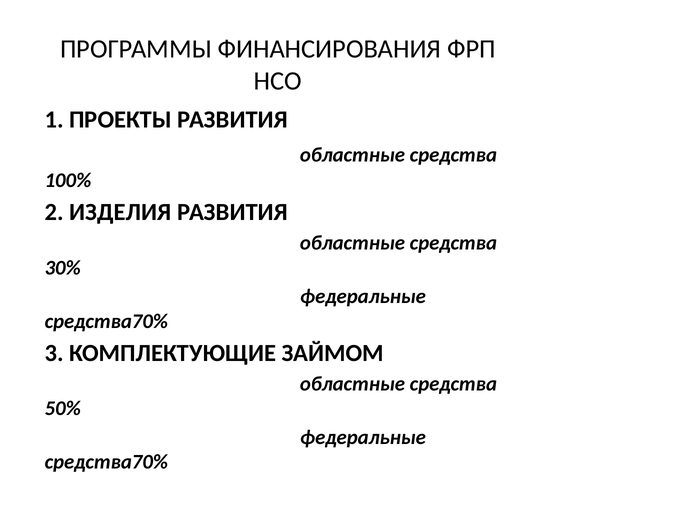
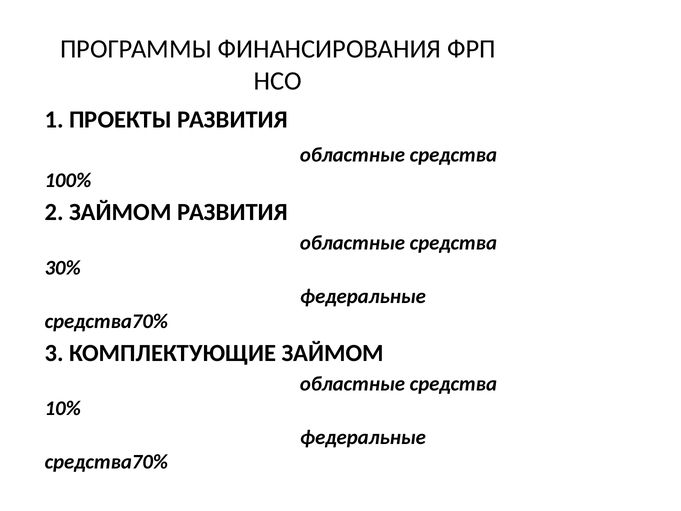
2 ИЗДЕЛИЯ: ИЗДЕЛИЯ -> ЗАЙМОМ (120, 212)
50%: 50% -> 10% (63, 408)
